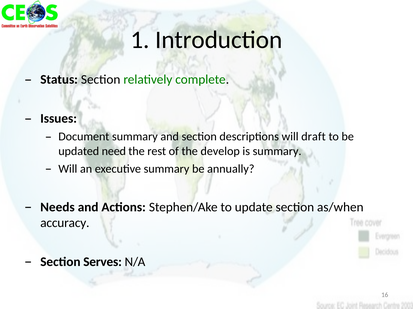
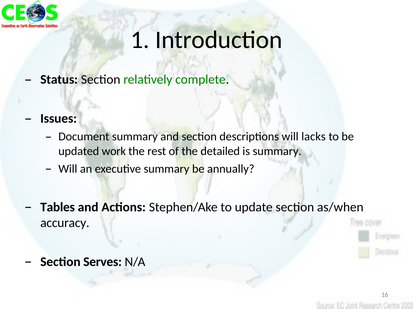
draft: draft -> lacks (314, 137)
need: need -> work (114, 151)
develop: develop -> detailed (220, 151)
Needs: Needs -> Tables (58, 208)
